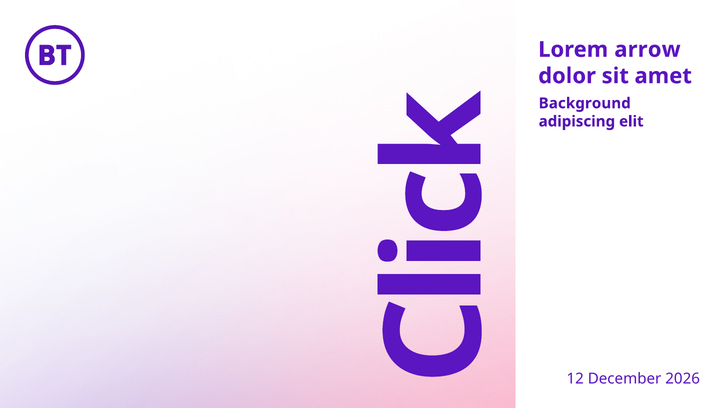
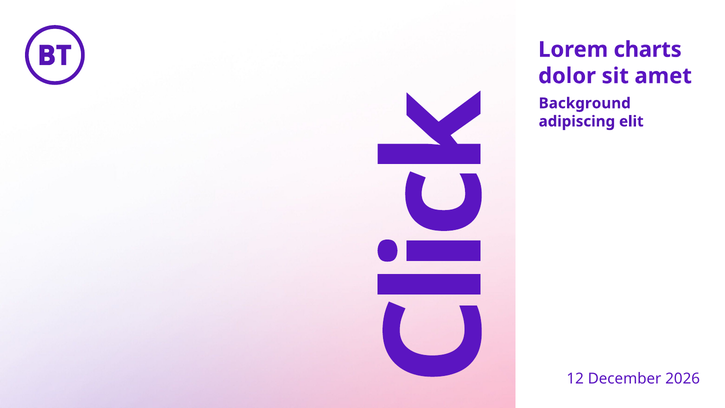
arrow: arrow -> charts (648, 50)
